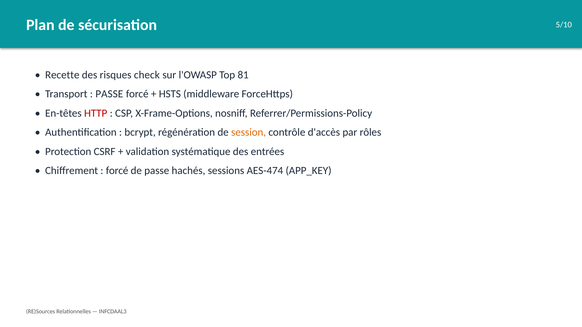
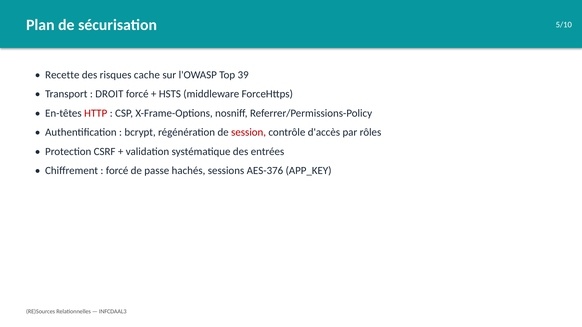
check: check -> cache (147, 75)
81: 81 -> 39 (243, 75)
PASSE: PASSE -> DROIT (109, 94)
session colour: orange -> red (249, 132)
AES-474: AES-474 -> AES-376 (265, 171)
